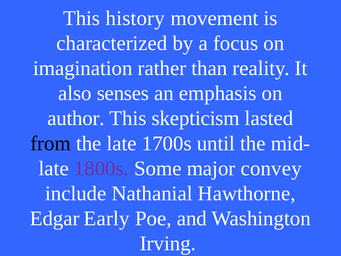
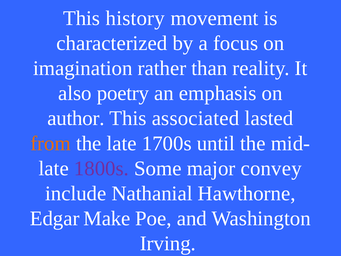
senses: senses -> poetry (123, 93)
skepticism: skepticism -> associated (195, 118)
from colour: black -> orange (51, 143)
Early: Early -> Make (107, 218)
